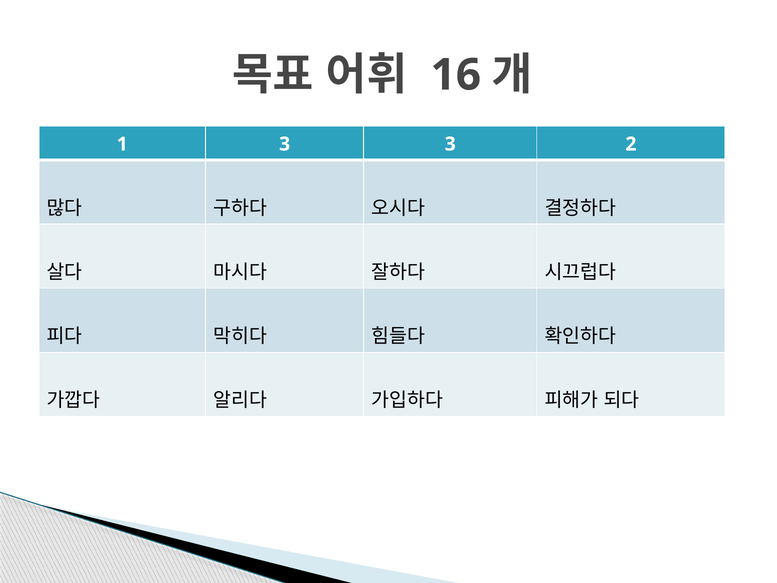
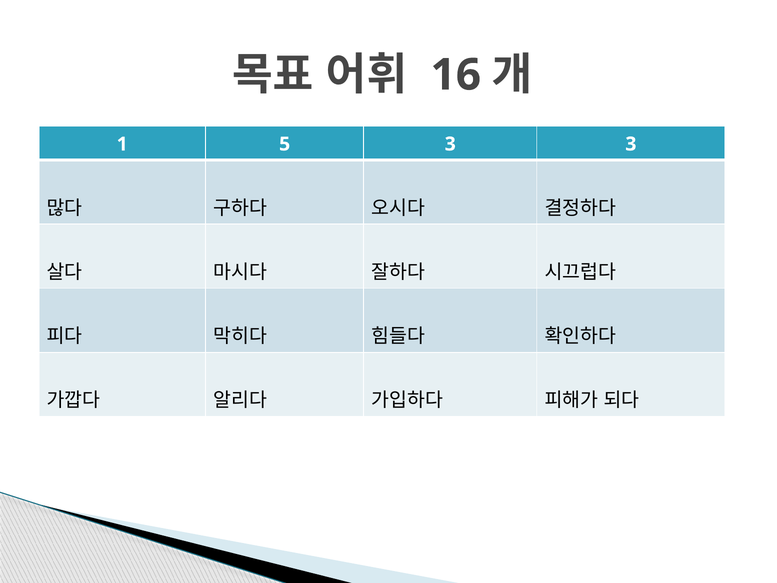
1 3: 3 -> 5 (285, 144)
3 2: 2 -> 3 (631, 144)
